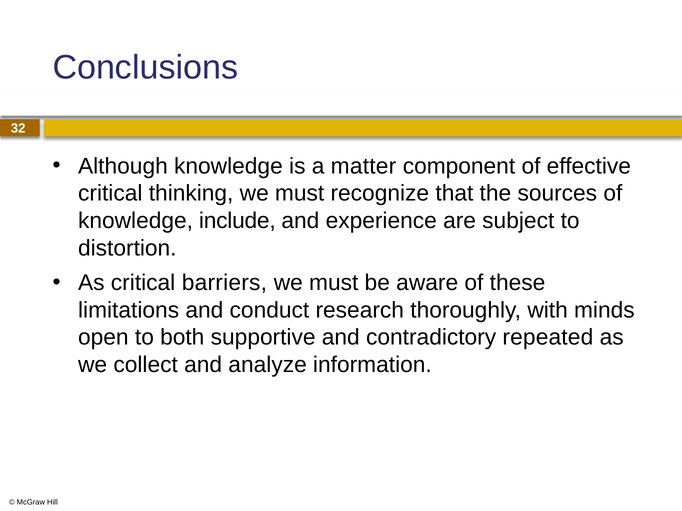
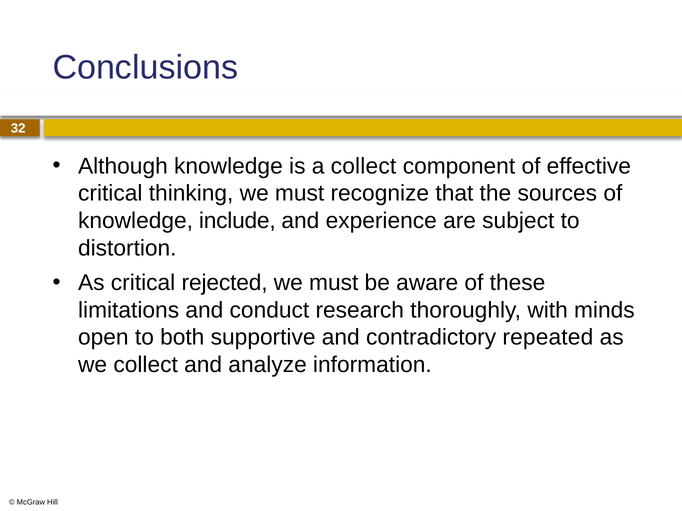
a matter: matter -> collect (363, 166)
barriers: barriers -> rejected (225, 283)
